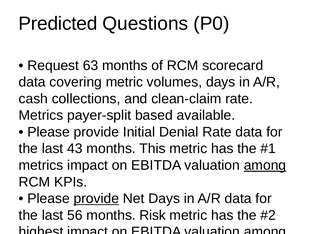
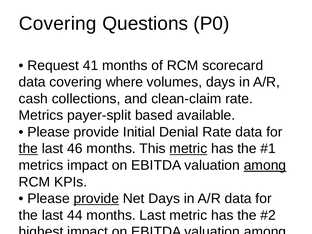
Predicted: Predicted -> Covering (58, 24)
63: 63 -> 41 (91, 65)
covering metric: metric -> where (124, 82)
the underline: none -> present (28, 149)
43: 43 -> 46 (75, 149)
metric underline: none -> present (188, 149)
56: 56 -> 44 (75, 215)
months Risk: Risk -> Last (153, 215)
